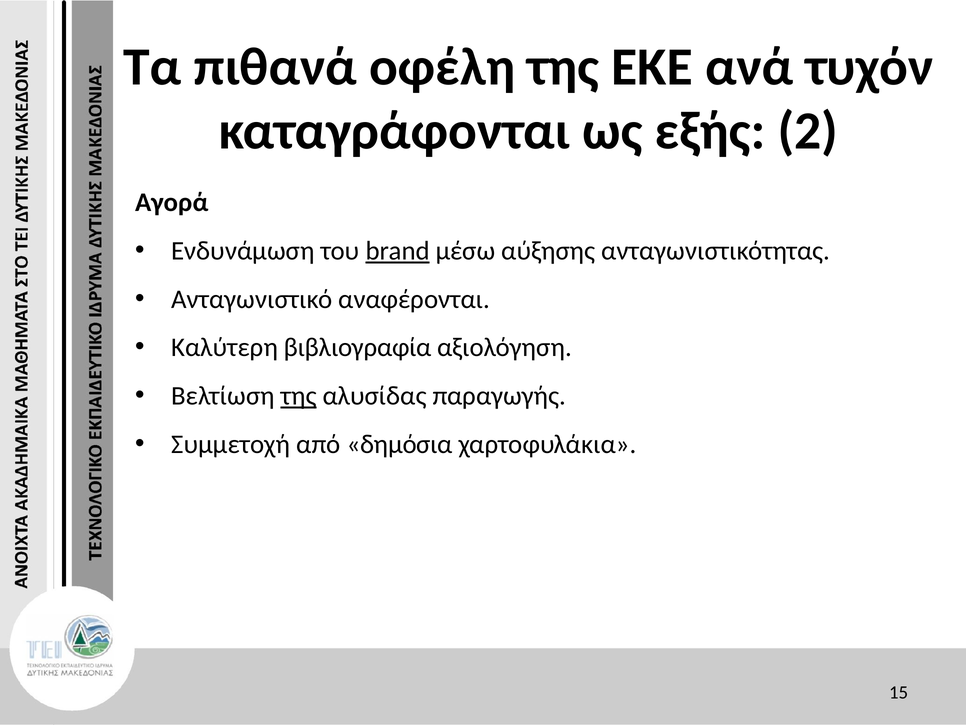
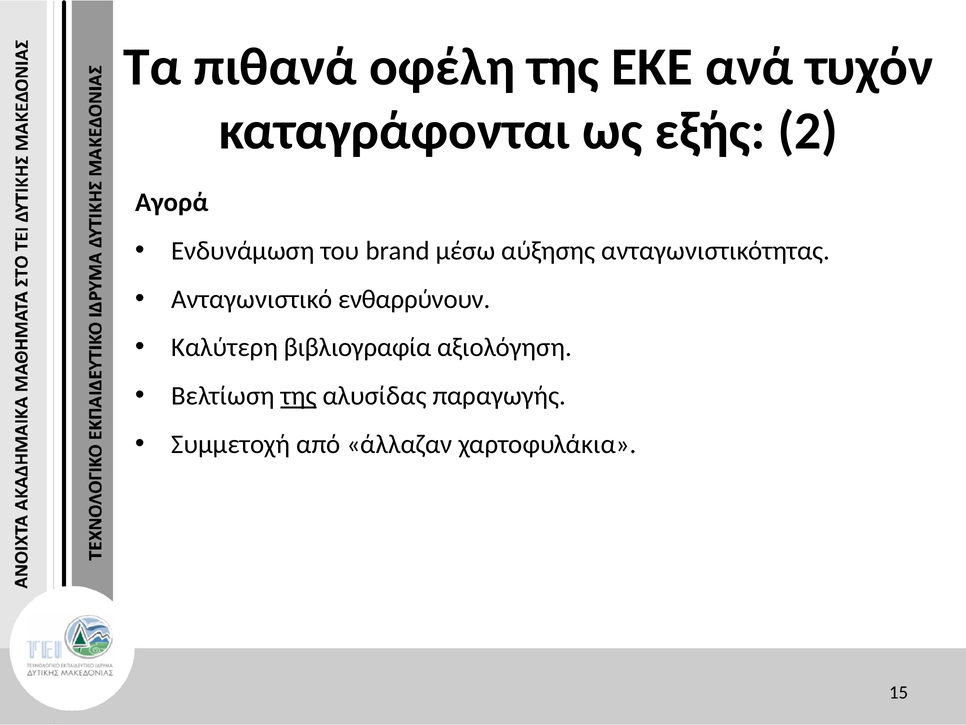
brand underline: present -> none (398, 251)
αναφέρονται: αναφέρονται -> ενθαρρύνουν (414, 299)
δημόσια: δημόσια -> άλλαζαν (400, 444)
